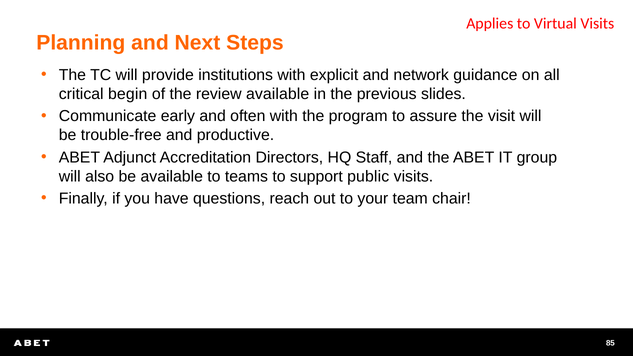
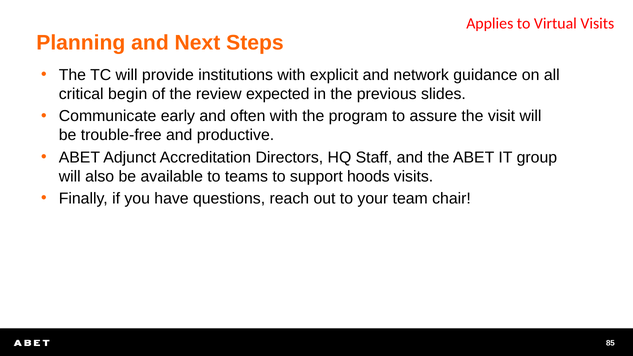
review available: available -> expected (278, 94)
public: public -> hoods (368, 176)
